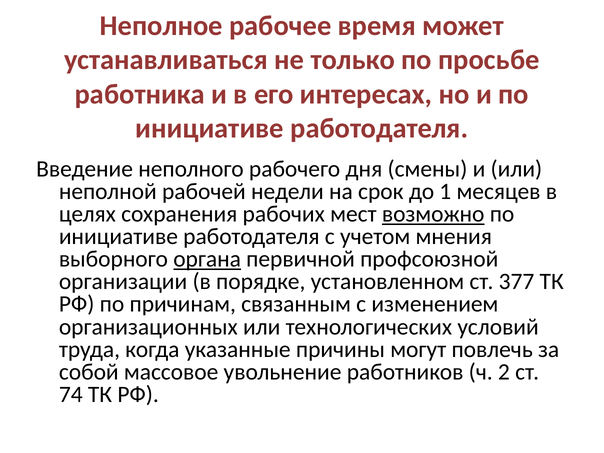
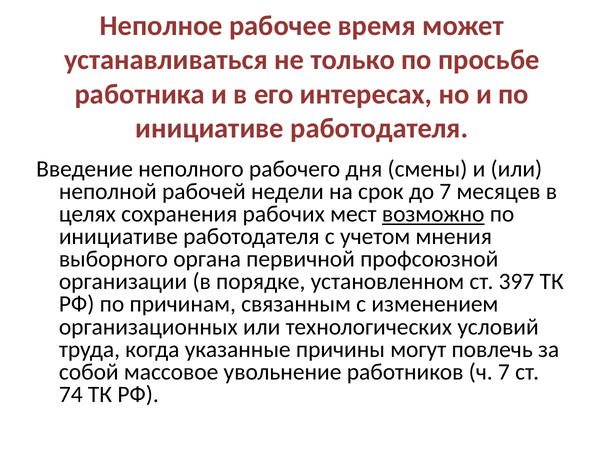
до 1: 1 -> 7 (445, 191)
органа underline: present -> none (207, 259)
377: 377 -> 397 (516, 282)
ч 2: 2 -> 7 (504, 372)
